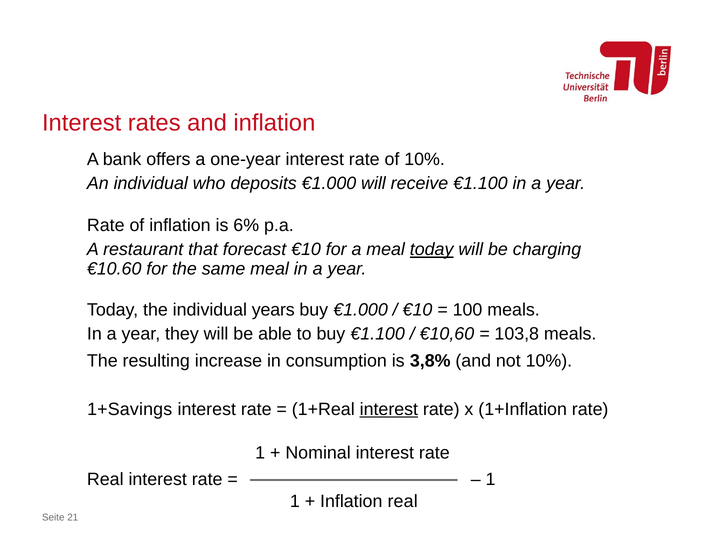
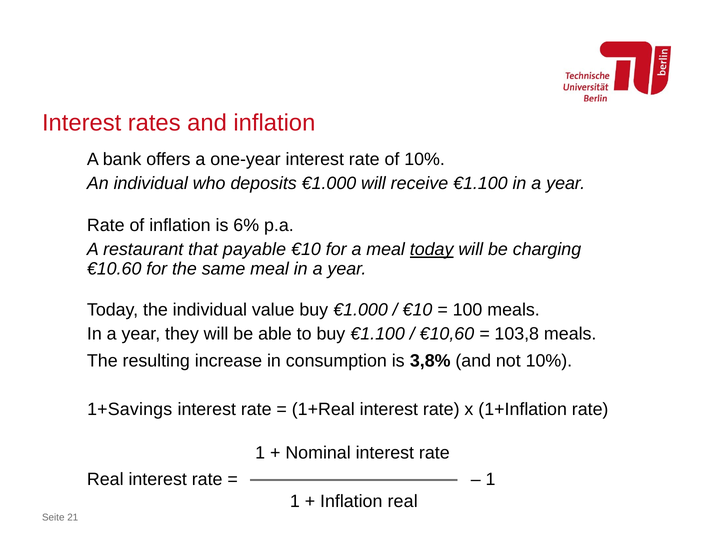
forecast: forecast -> payable (254, 250)
years: years -> value (273, 310)
interest underline: present -> none (389, 410)
